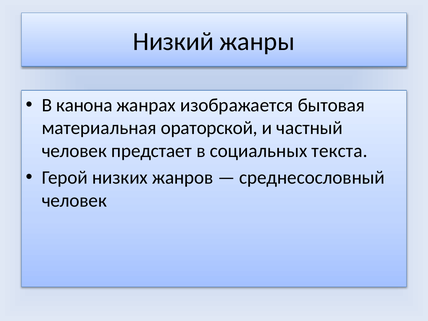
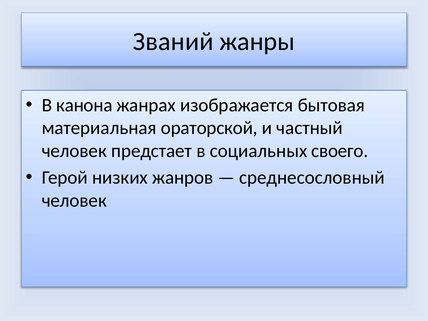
Низкий: Низкий -> Званий (173, 41)
текста: текста -> своего (340, 151)
